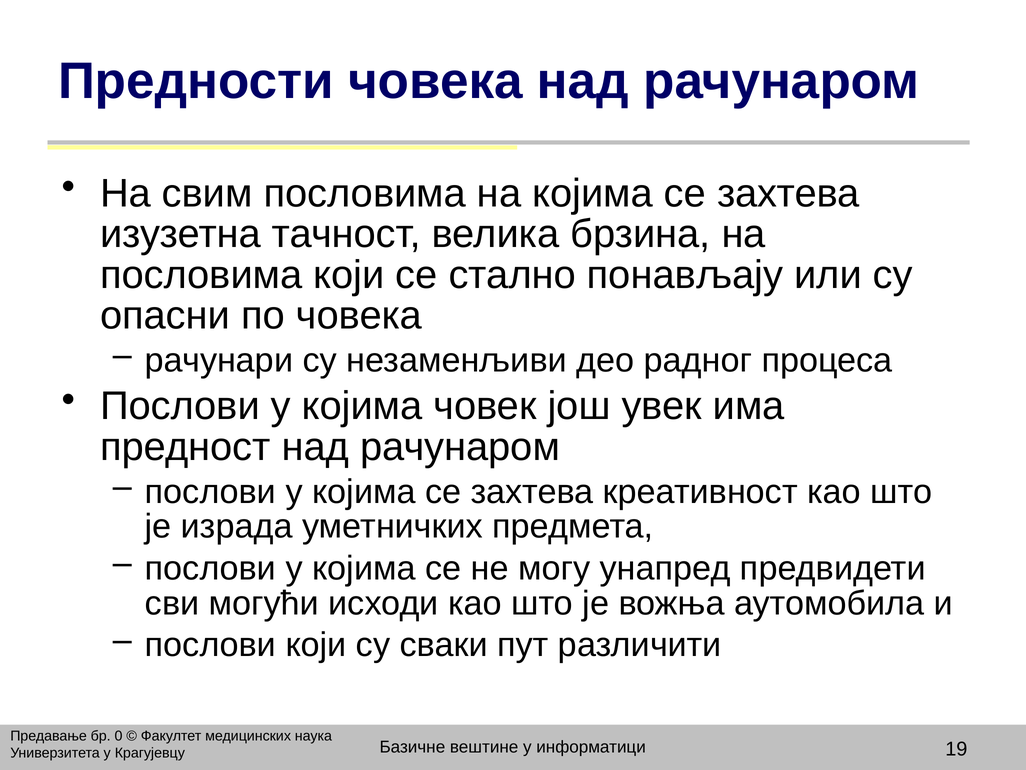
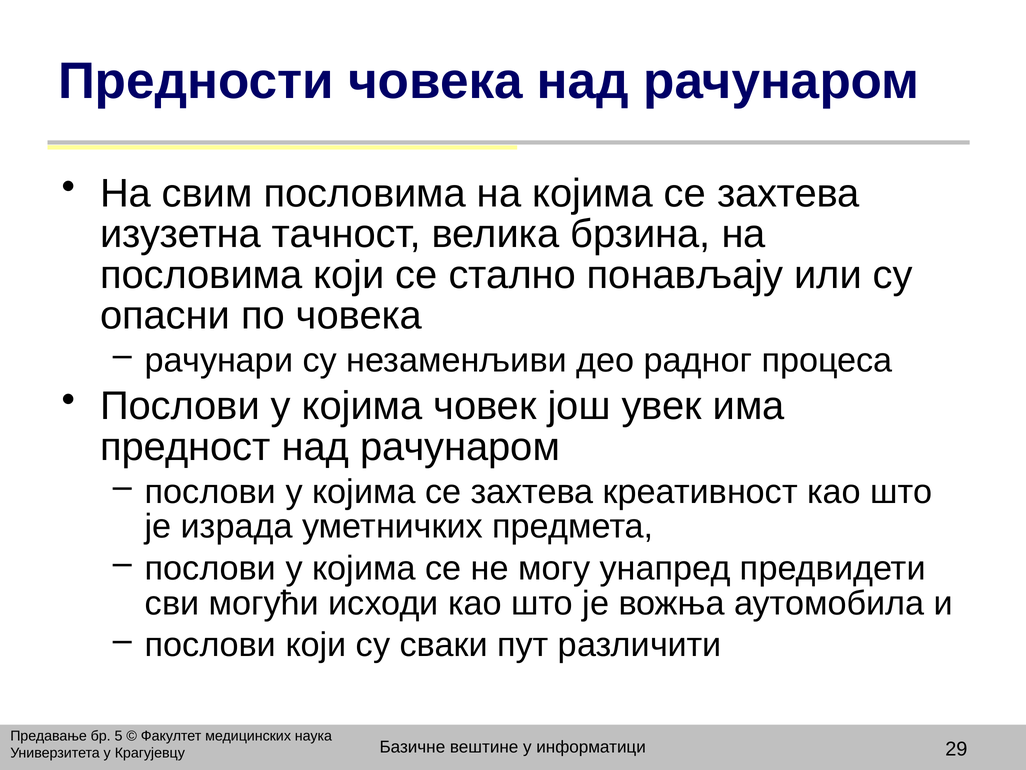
0: 0 -> 5 (119, 736)
19: 19 -> 29 (956, 748)
